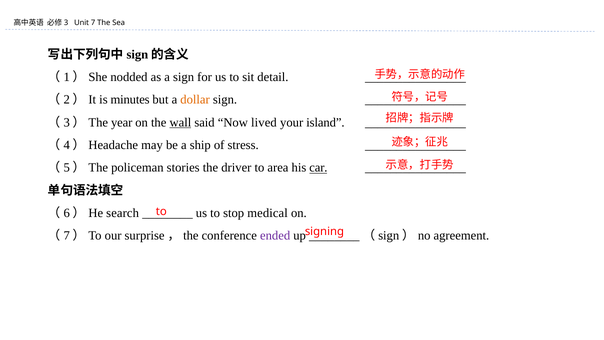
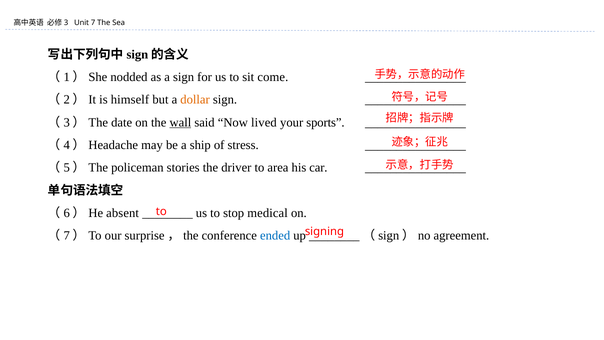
detail: detail -> come (273, 77)
minutes: minutes -> himself (130, 100)
year: year -> date (122, 122)
island: island -> sports (325, 122)
car underline: present -> none (318, 168)
search: search -> absent (123, 213)
ended colour: purple -> blue (275, 236)
